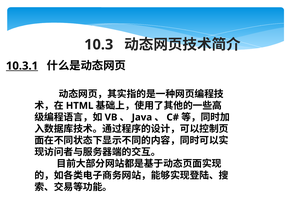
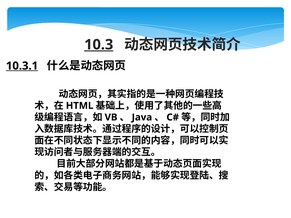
10.3 underline: none -> present (99, 45)
